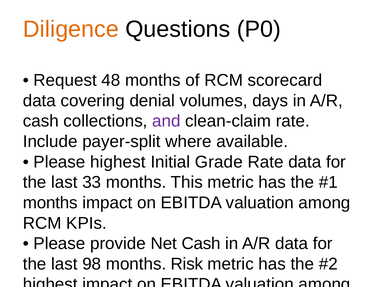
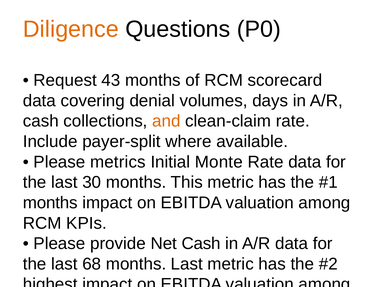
48: 48 -> 43 (111, 80)
and colour: purple -> orange (166, 121)
Please highest: highest -> metrics (118, 162)
Grade: Grade -> Monte (219, 162)
33: 33 -> 30 (92, 182)
98: 98 -> 68 (92, 264)
months Risk: Risk -> Last (187, 264)
